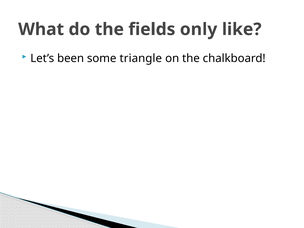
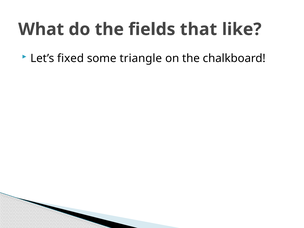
only: only -> that (199, 29)
been: been -> fixed (71, 58)
